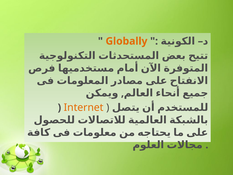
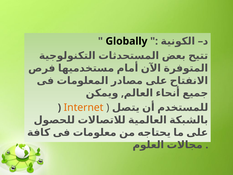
Globally colour: orange -> black (127, 41)
